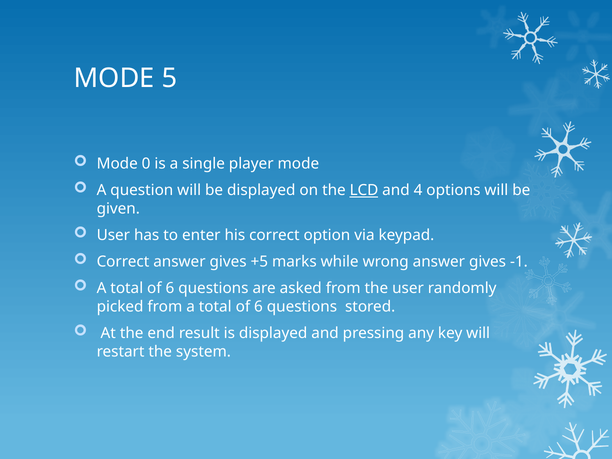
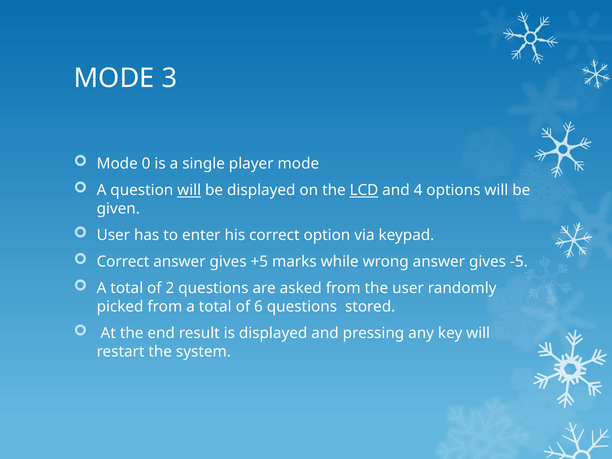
5: 5 -> 3 (169, 78)
will underline: none -> present (189, 190)
-1: -1 -> -5 (519, 262)
6: 6 -> 2 (170, 288)
